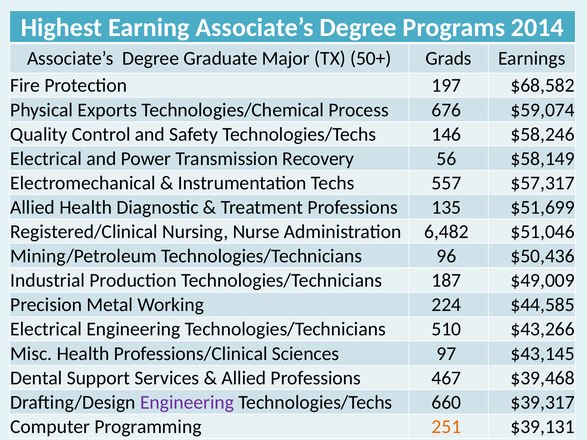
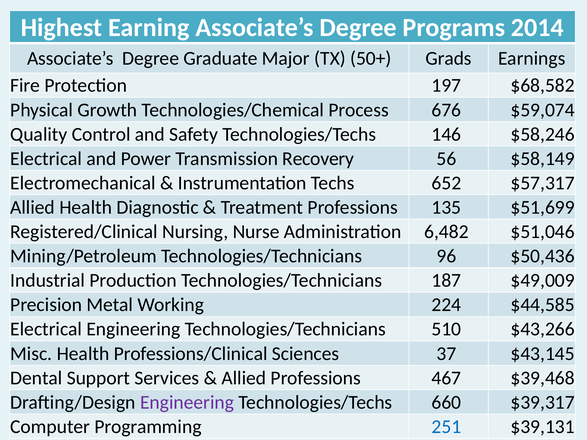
Exports: Exports -> Growth (107, 110)
557: 557 -> 652 (446, 183)
97: 97 -> 37 (446, 354)
251 colour: orange -> blue (446, 427)
